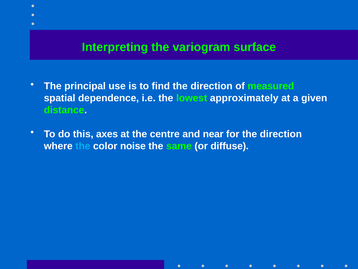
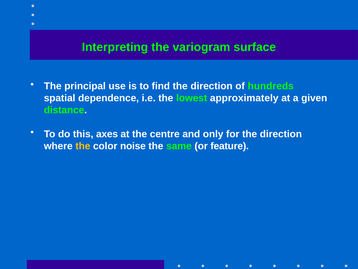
measured: measured -> hundreds (271, 86)
near: near -> only (213, 134)
the colour: light blue -> yellow (83, 146)
diffuse: diffuse -> feature (230, 146)
